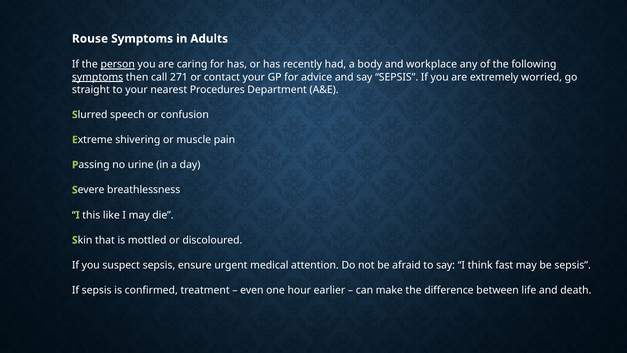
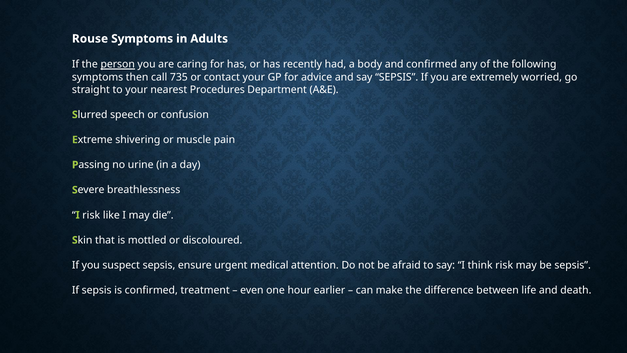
and workplace: workplace -> confirmed (432, 64)
symptoms underline: present -> none (98, 77)
271: 271 -> 735 (179, 77)
I this: this -> risk (91, 215)
think fast: fast -> risk (504, 265)
